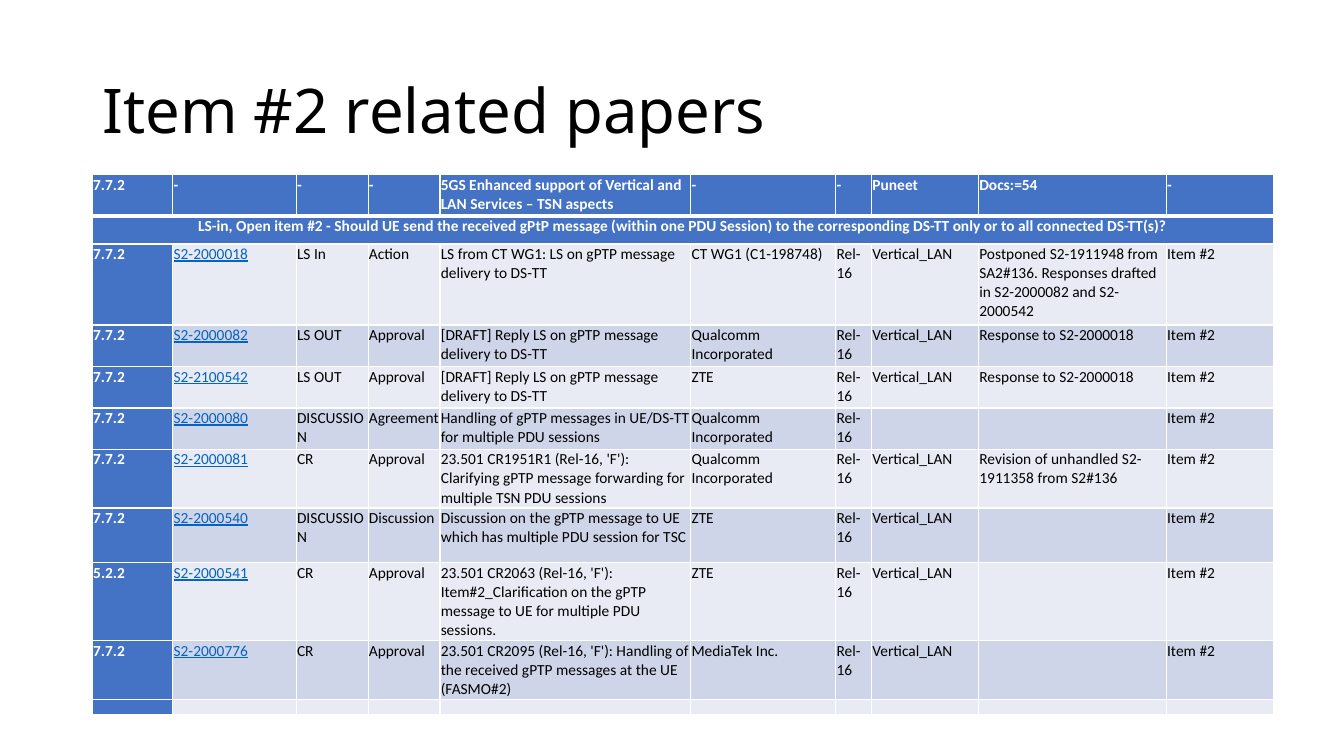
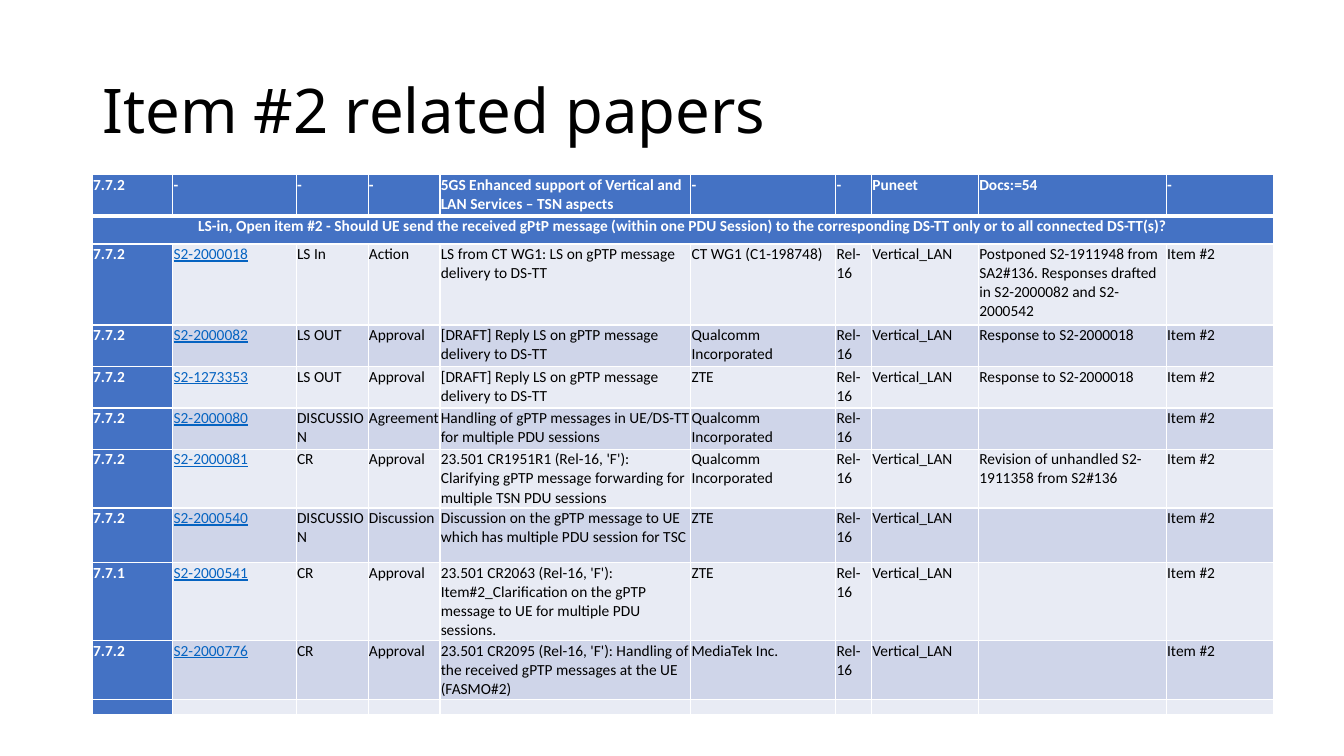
S2-2100542: S2-2100542 -> S2-1273353 (211, 377)
5.2.2: 5.2.2 -> 7.7.1 (109, 573)
